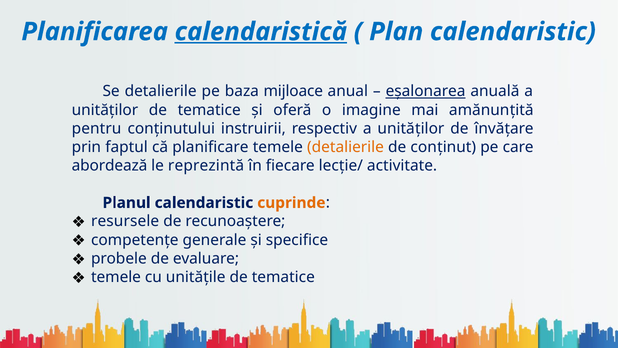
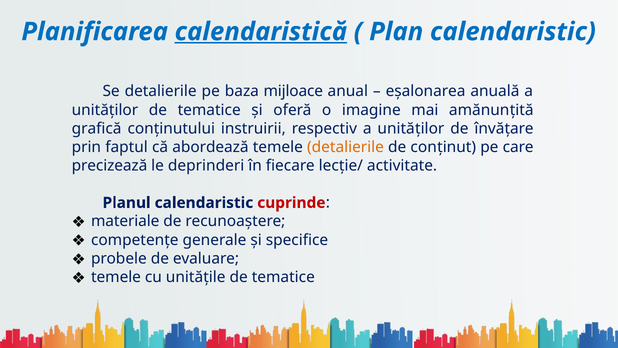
eşalonarea underline: present -> none (426, 91)
pentru: pentru -> grafică (97, 128)
planificare: planificare -> abordează (210, 147)
abordează: abordează -> precizează (110, 165)
reprezintă: reprezintă -> deprinderi (206, 165)
cuprinde colour: orange -> red (291, 203)
resursele: resursele -> materiale (125, 221)
